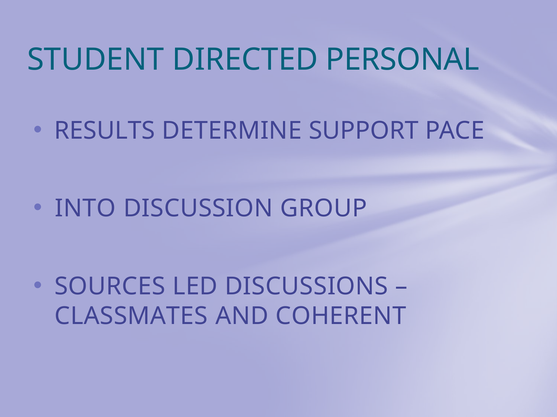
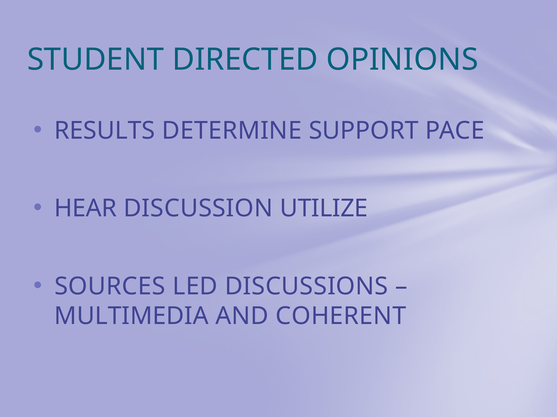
PERSONAL: PERSONAL -> OPINIONS (402, 60)
INTO: INTO -> HEAR (86, 209)
GROUP: GROUP -> UTILIZE (324, 209)
CLASSMATES: CLASSMATES -> MULTIMEDIA (131, 317)
